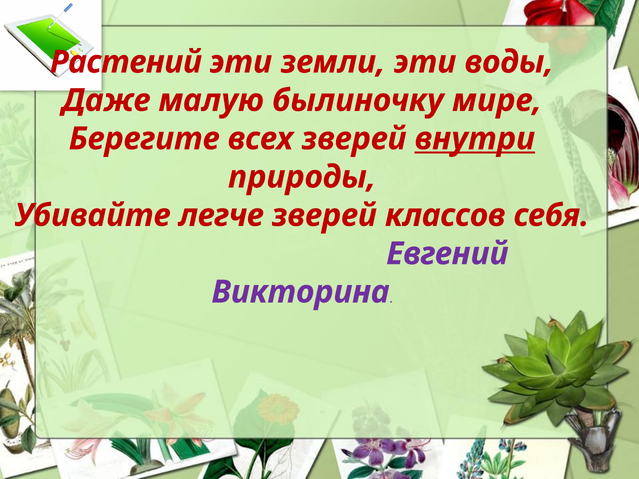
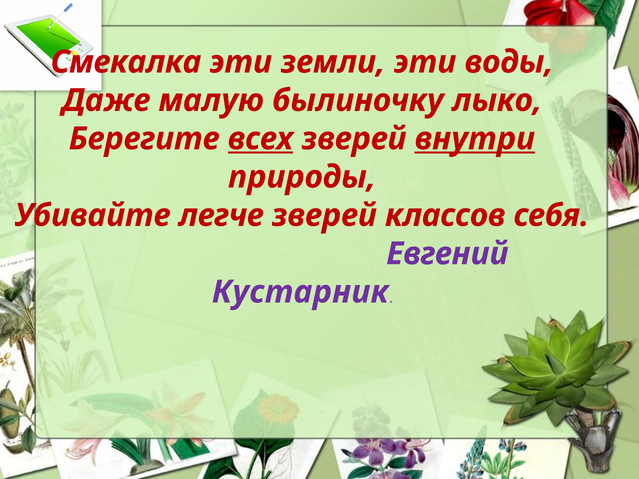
Растений: Растений -> Смекалка (126, 62)
мире: мире -> лыко (497, 100)
всех underline: none -> present (260, 139)
Викторина: Викторина -> Кустарник (300, 292)
